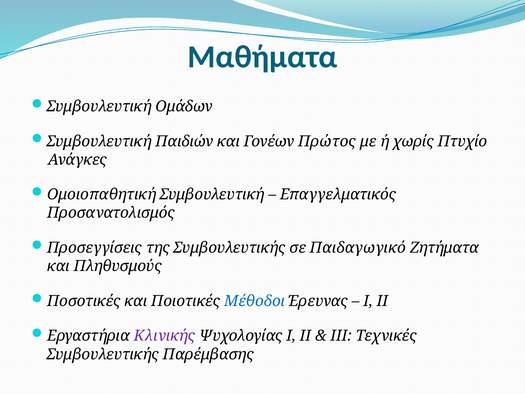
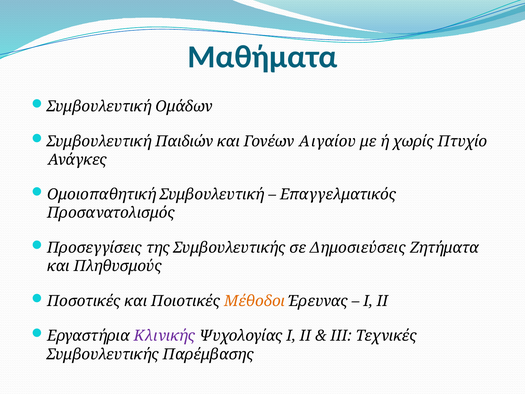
Πρώτος: Πρώτος -> Αιγαίου (327, 141)
Παιδαγωγικό: Παιδαγωγικό -> Δημοσιεύσεις (358, 248)
Μέθοδοι colour: blue -> orange (255, 301)
